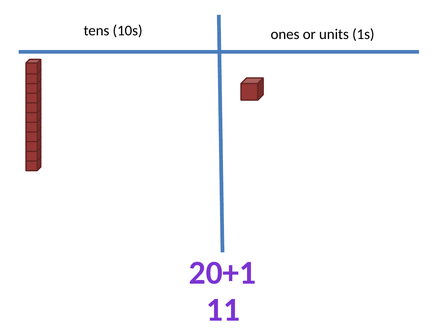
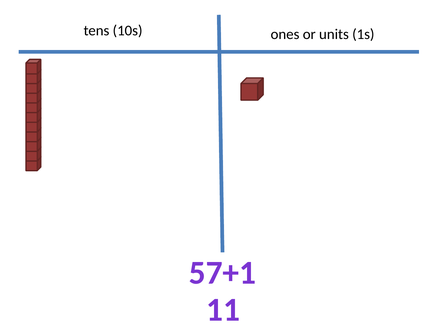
20+1: 20+1 -> 57+1 (222, 273)
